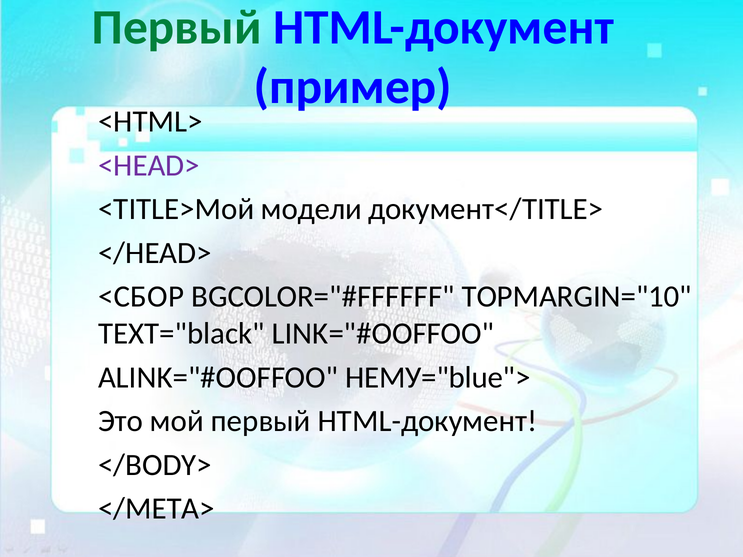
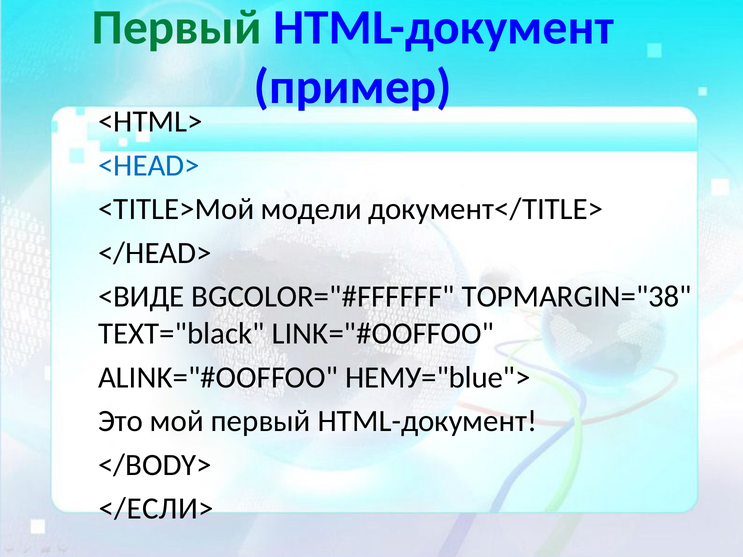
<HEAD> colour: purple -> blue (149, 165)
<СБОР: <СБОР -> <ВИДЕ (141, 297)
TOPMARGIN="10: TOPMARGIN="10 -> TOPMARGIN="38 (577, 297)
</МЕТА>: </МЕТА> -> </ЕСЛИ> (156, 509)
